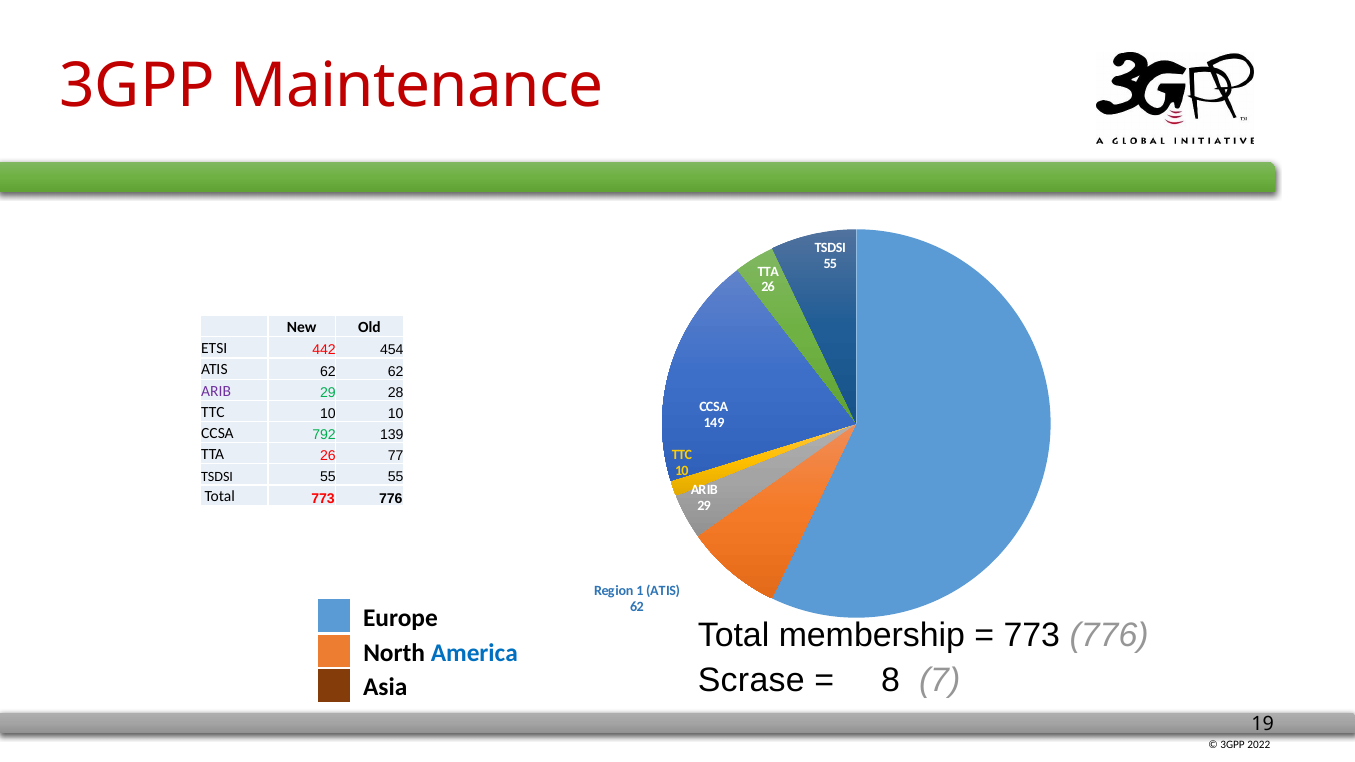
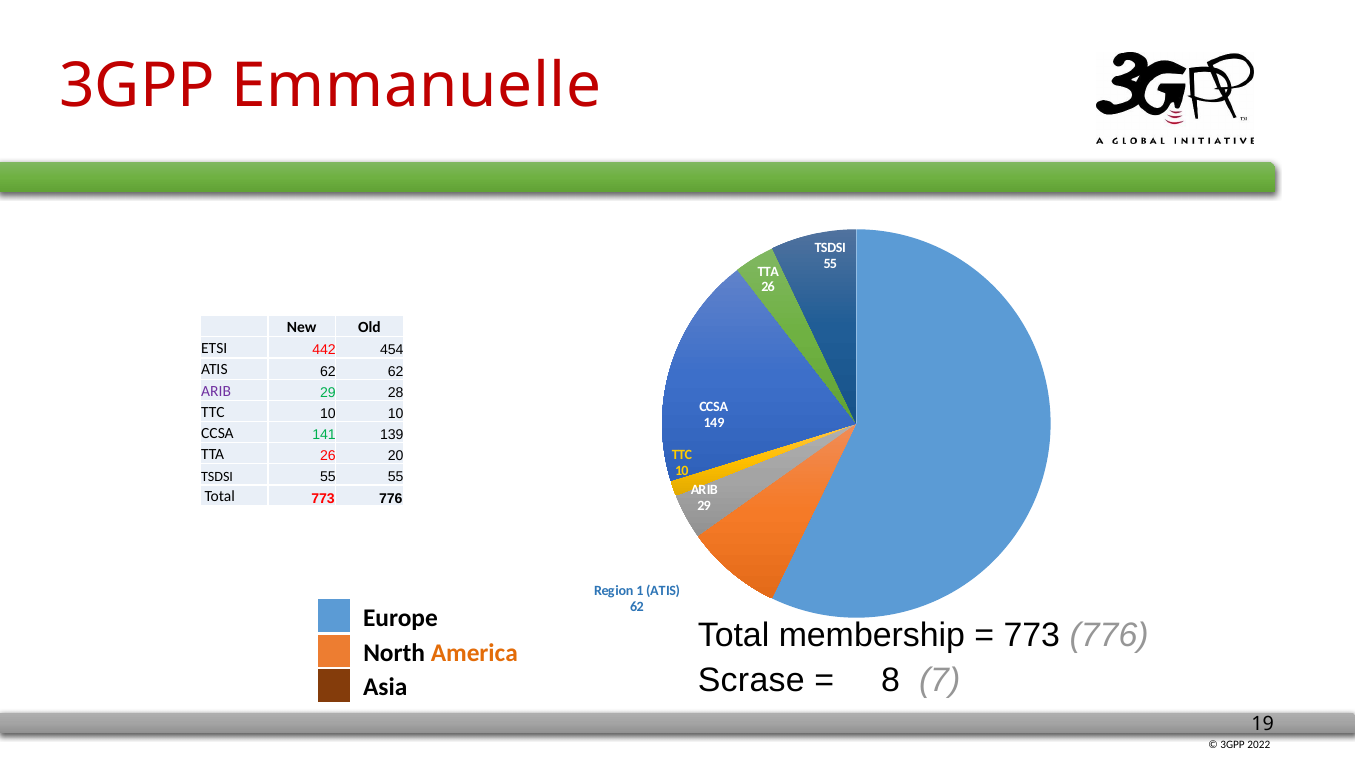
Maintenance: Maintenance -> Emmanuelle (416, 86)
792: 792 -> 141 (324, 435)
77: 77 -> 20 (396, 456)
America colour: blue -> orange (474, 653)
